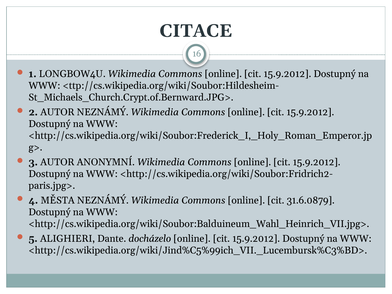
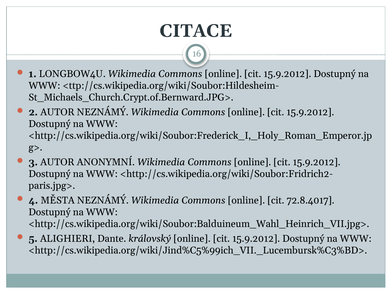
31.6.0879: 31.6.0879 -> 72.8.4017 (311, 200)
docházelo: docházelo -> královský (150, 239)
